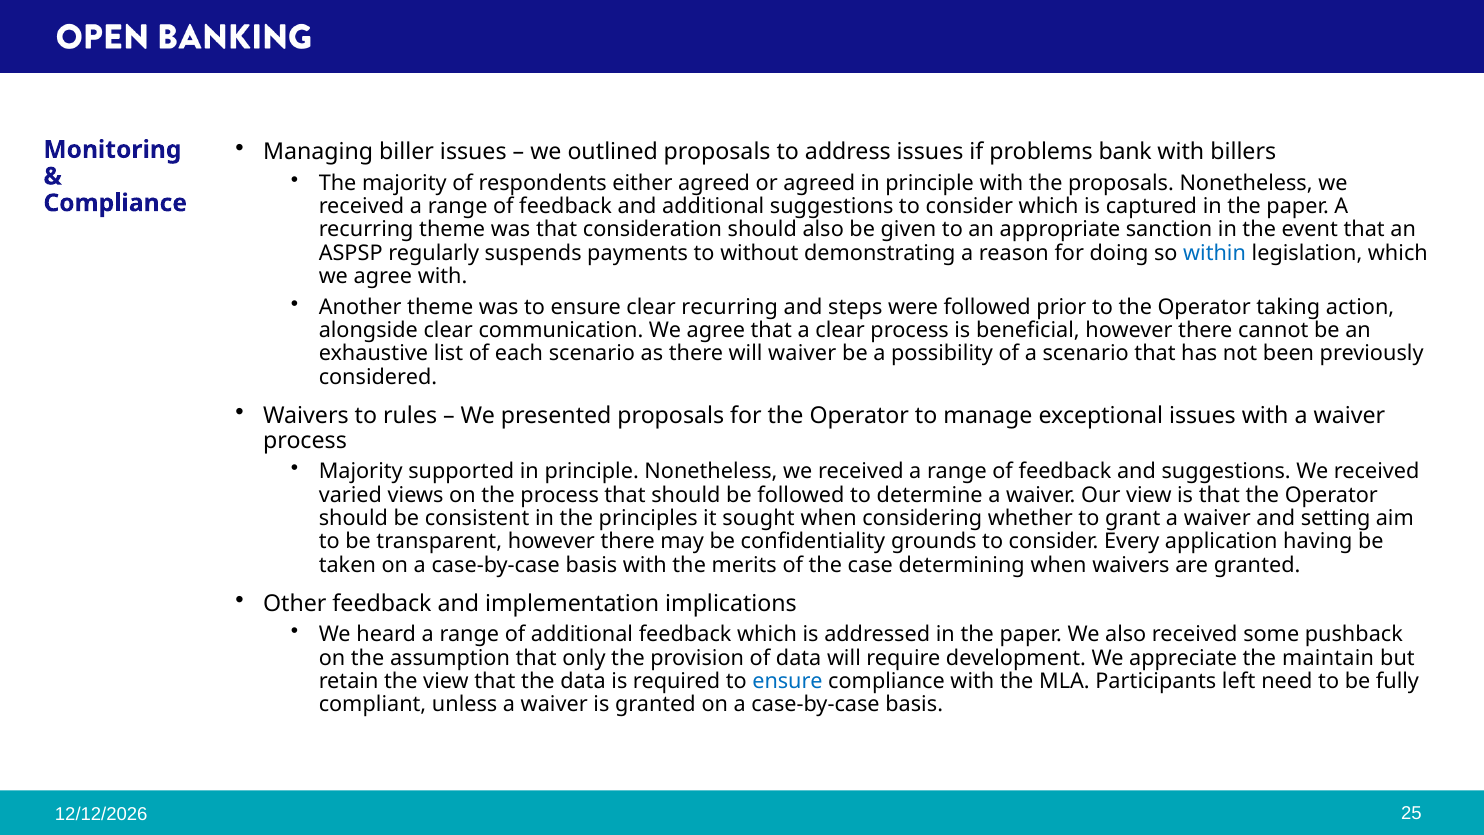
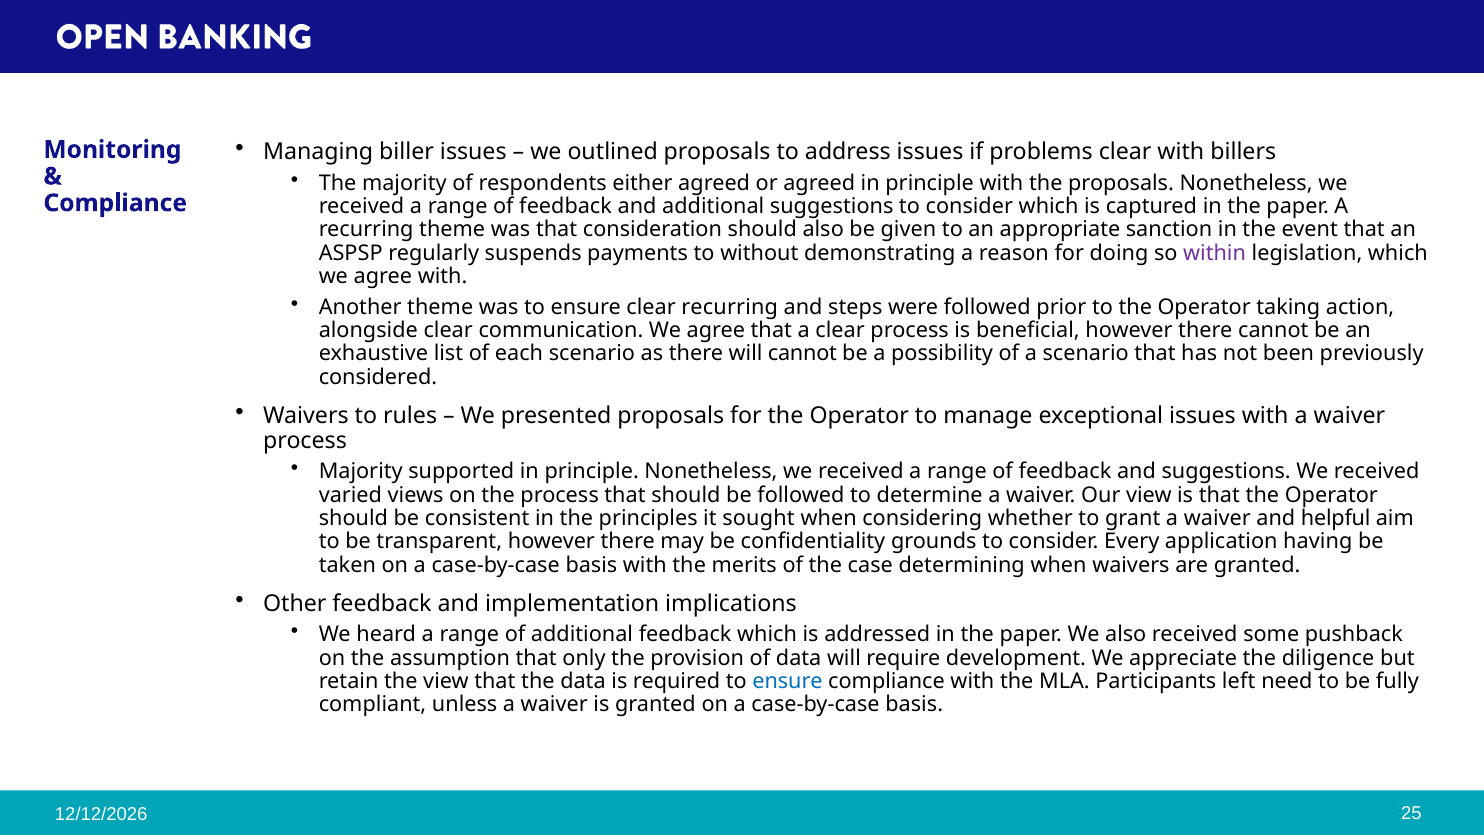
problems bank: bank -> clear (1125, 152)
within colour: blue -> purple (1215, 253)
will waiver: waiver -> cannot (802, 354)
setting: setting -> helpful (1336, 518)
maintain: maintain -> diligence (1328, 658)
